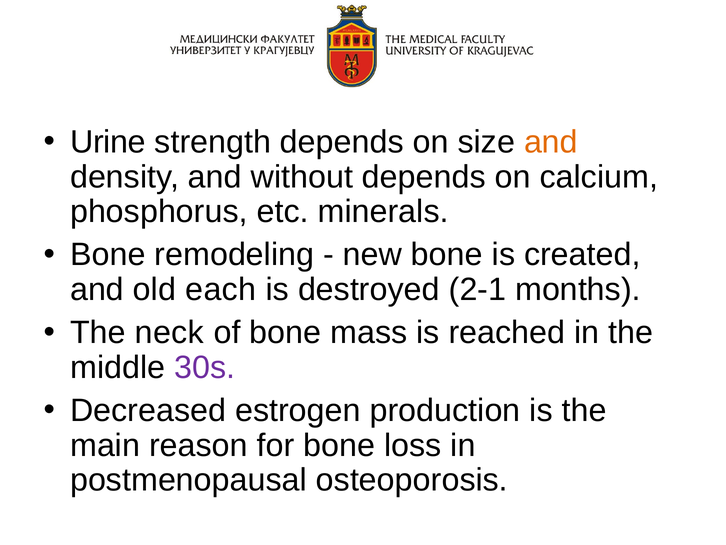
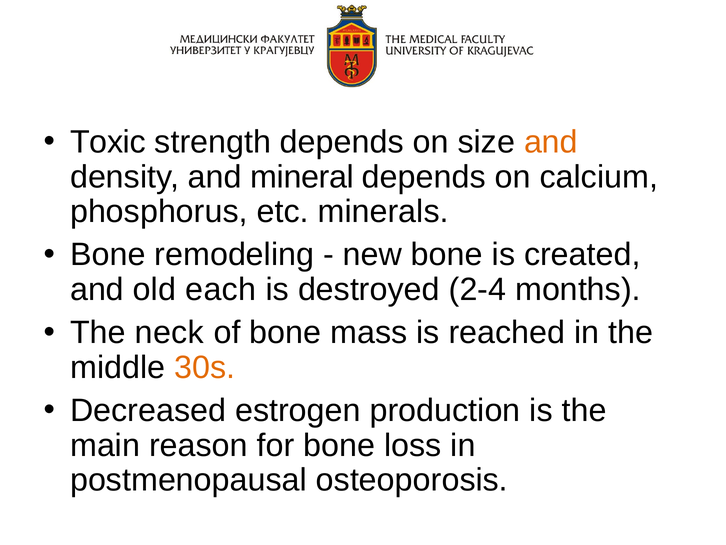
Urine: Urine -> Toxic (108, 142)
without: without -> mineral (302, 177)
2-1: 2-1 -> 2-4 (478, 289)
30s colour: purple -> orange (205, 367)
